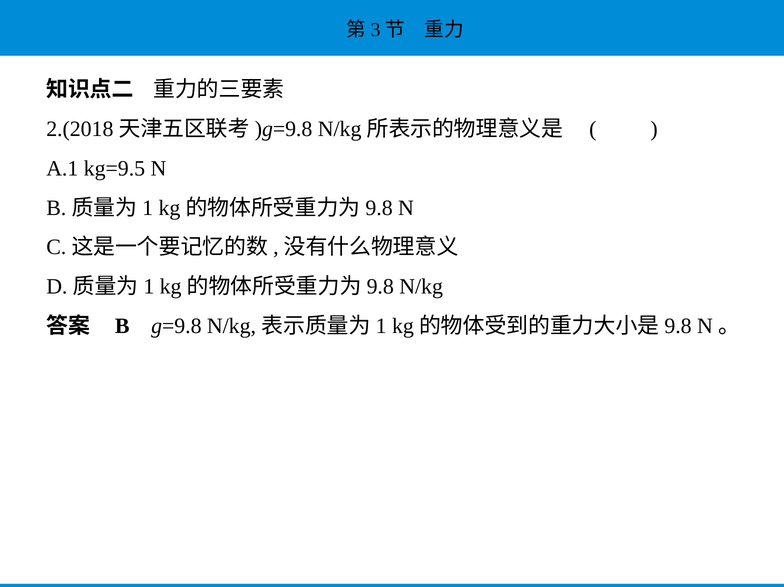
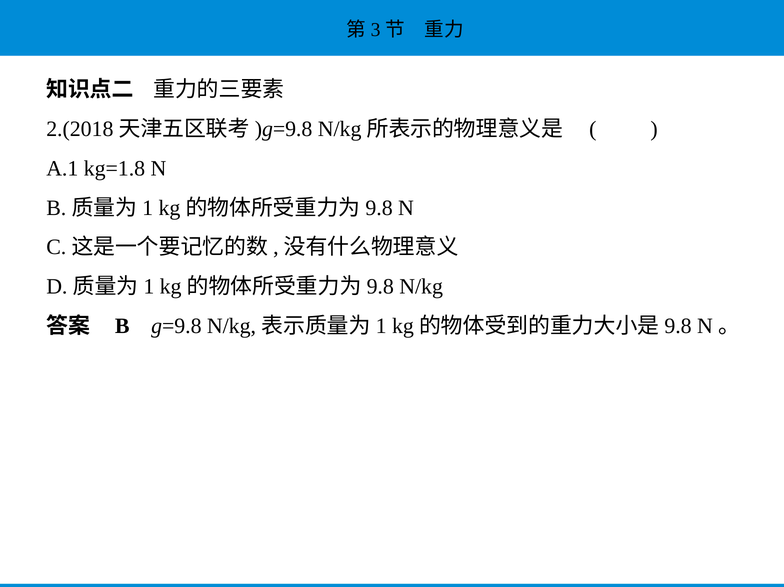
kg=9.5: kg=9.5 -> kg=1.8 (114, 168)
